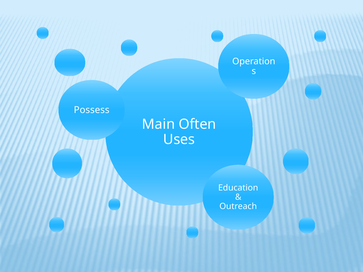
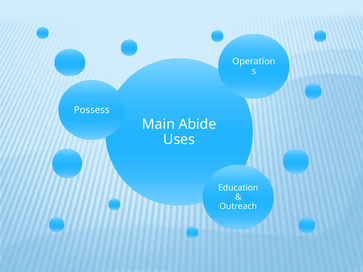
Often: Often -> Abide (197, 124)
